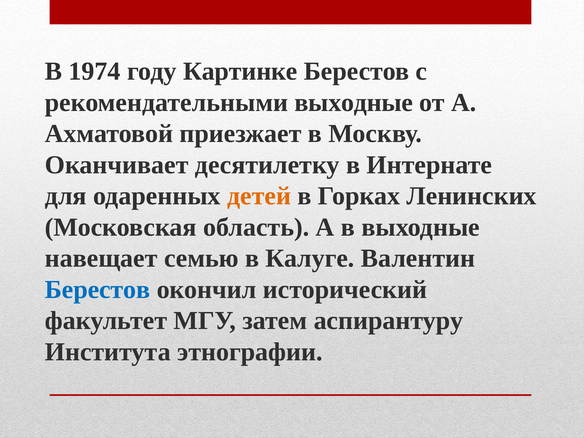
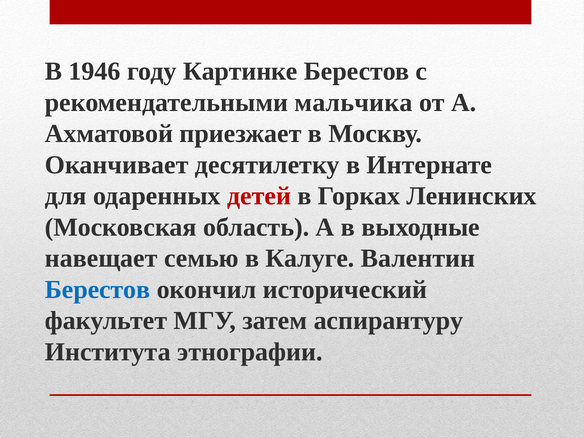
1974: 1974 -> 1946 (95, 71)
рекомендательными выходные: выходные -> мальчика (354, 103)
детей colour: orange -> red (259, 196)
